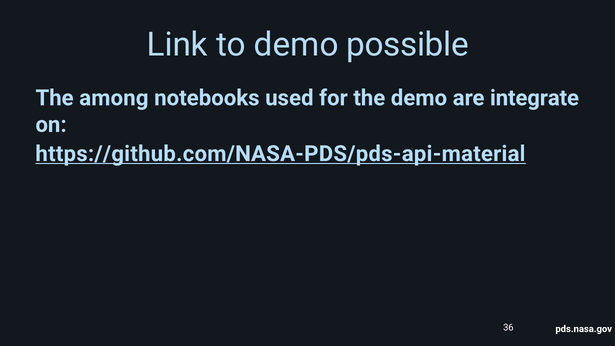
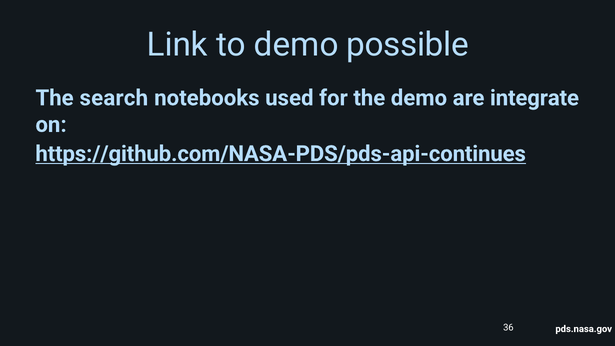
among: among -> search (114, 98)
https://github.com/NASA-PDS/pds-api-material: https://github.com/NASA-PDS/pds-api-material -> https://github.com/NASA-PDS/pds-api-continues (281, 154)
